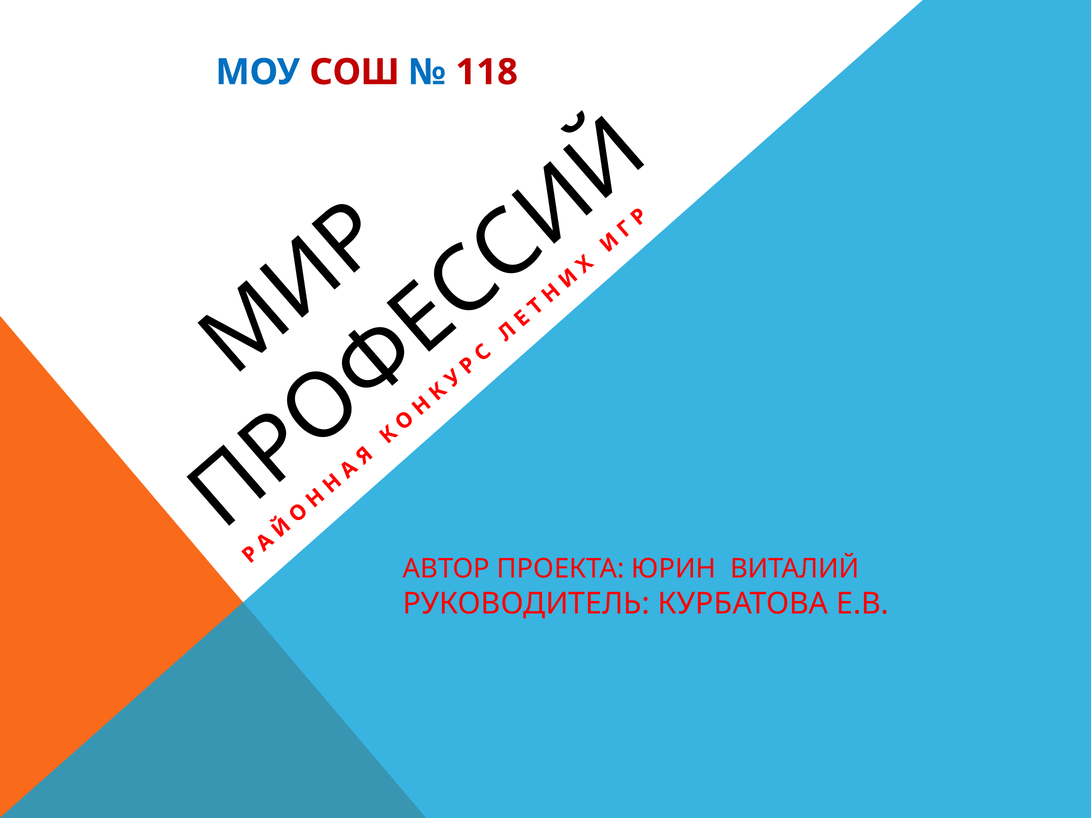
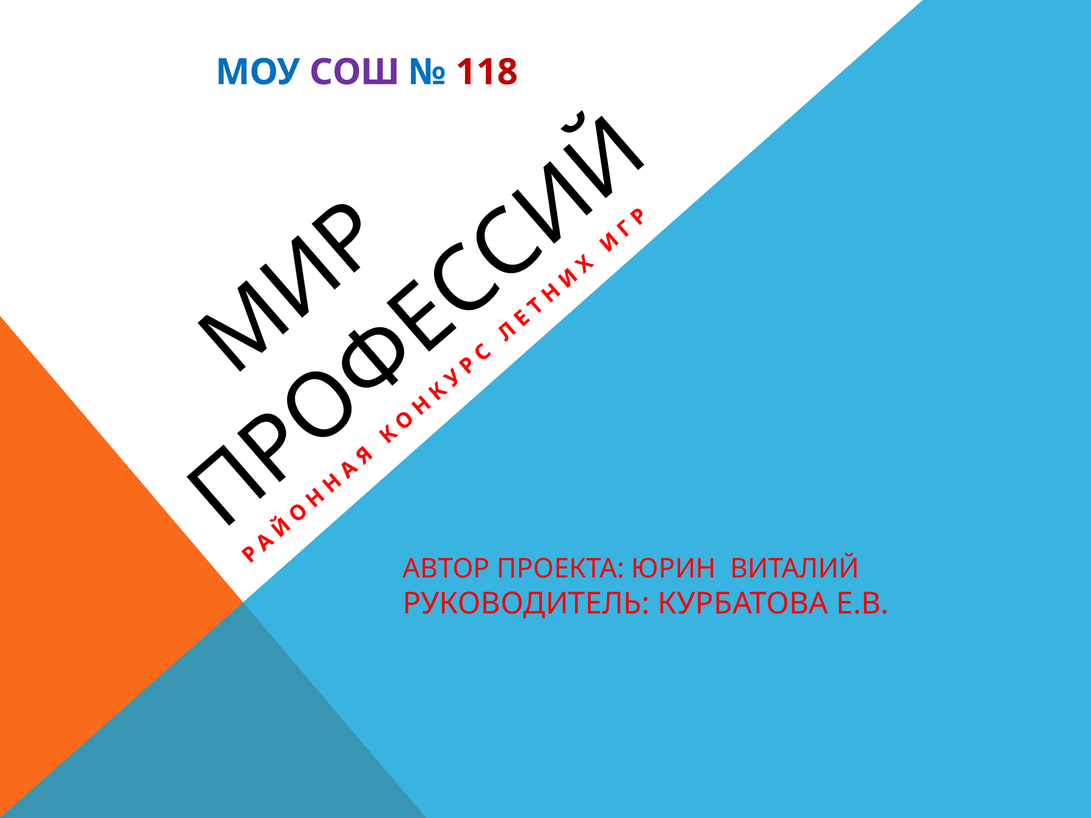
СОШ colour: red -> purple (354, 72)
